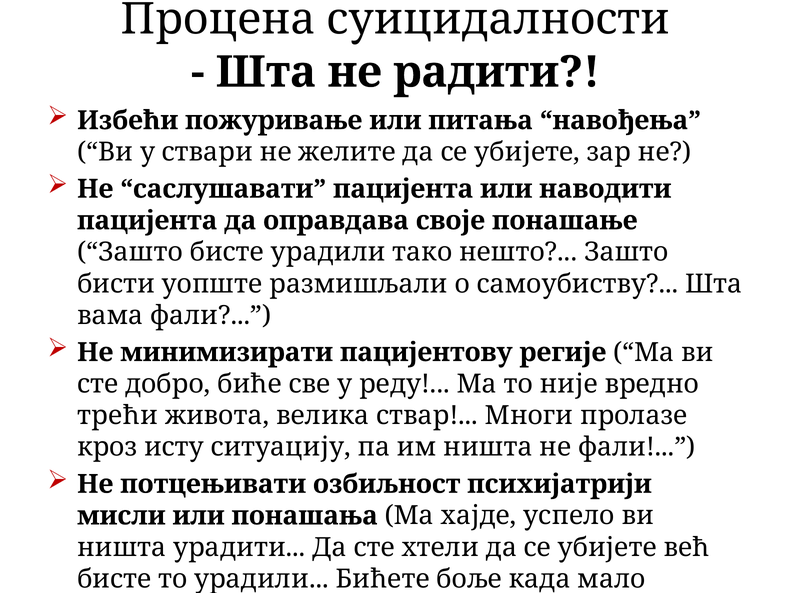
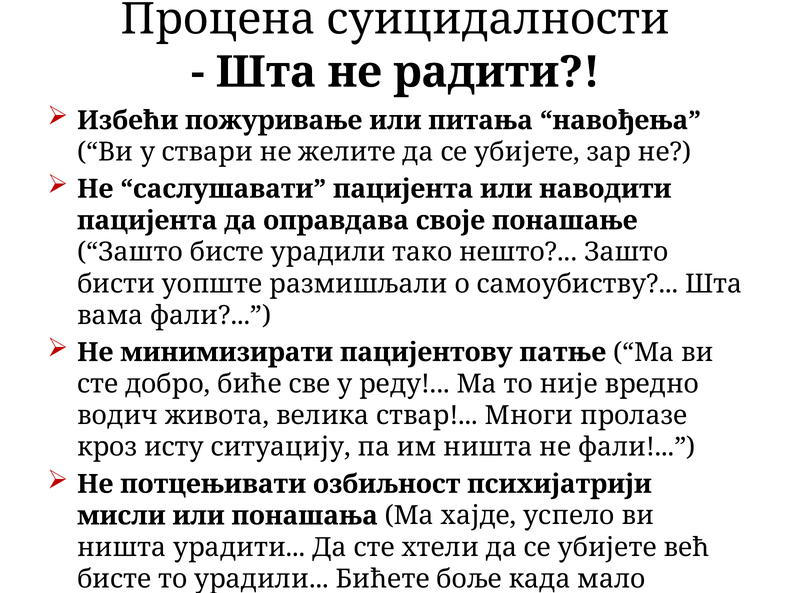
регије: регије -> патње (563, 353)
трећи: трећи -> водич (118, 416)
